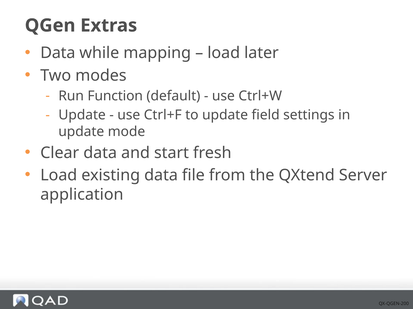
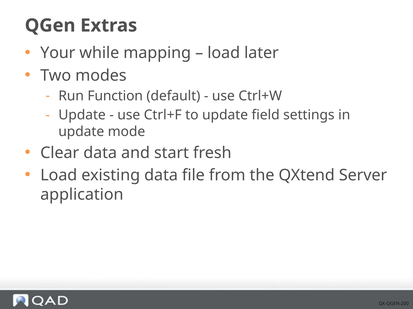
Data: Data -> Your (58, 53)
